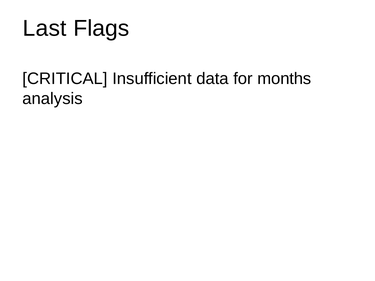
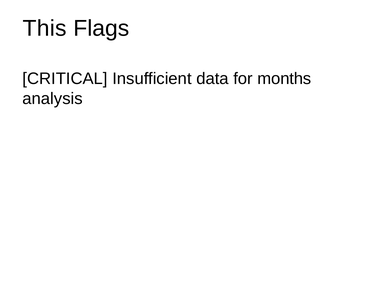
Last: Last -> This (45, 28)
